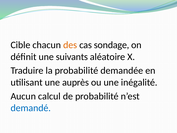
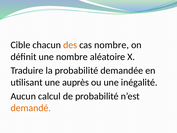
cas sondage: sondage -> nombre (112, 45)
une suivants: suivants -> nombre (72, 57)
demandé colour: blue -> orange (31, 108)
